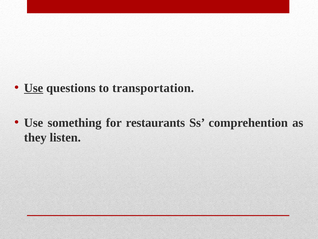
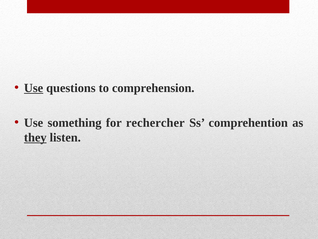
transportation: transportation -> comprehension (153, 88)
restaurants: restaurants -> rechercher (155, 122)
they underline: none -> present (35, 137)
